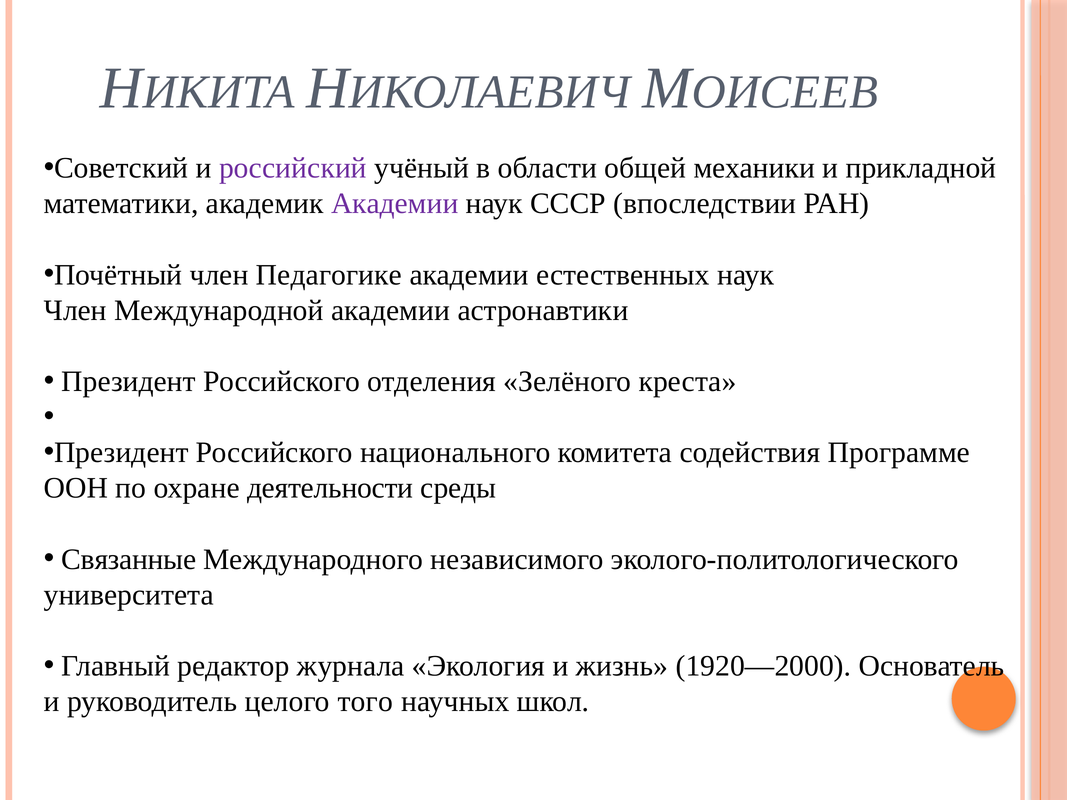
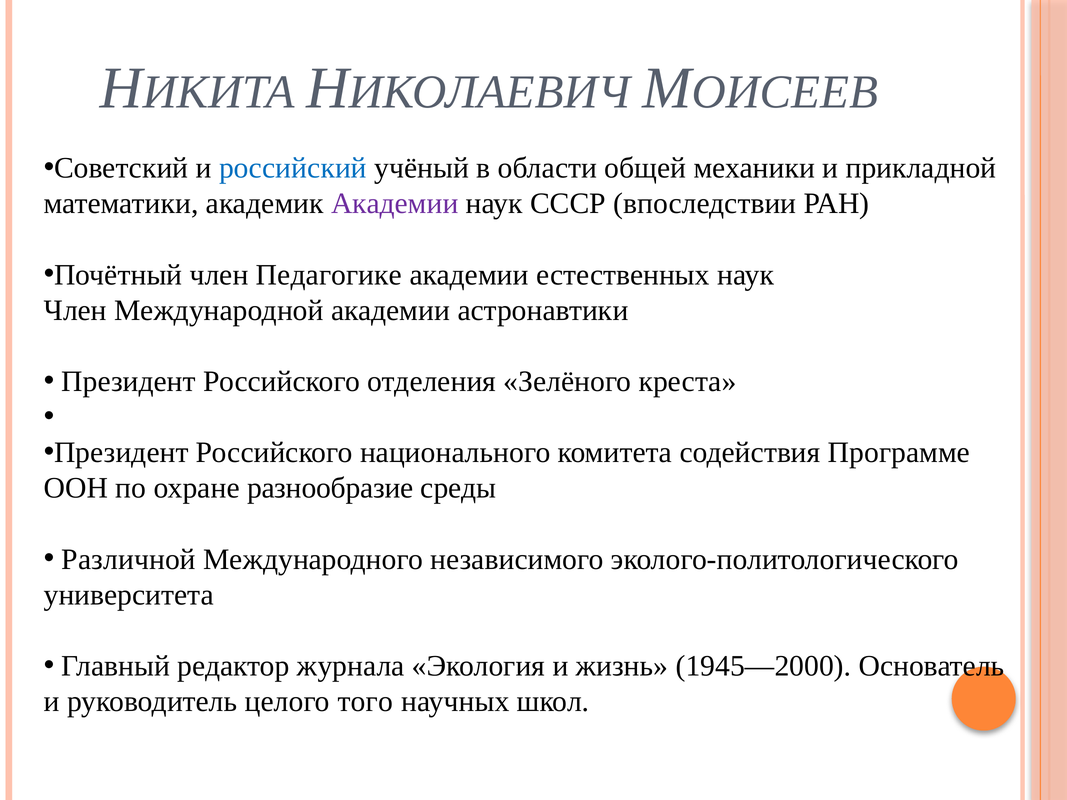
российский colour: purple -> blue (293, 168)
деятельности: деятельности -> разнообразие (330, 488)
Связанные: Связанные -> Различной (129, 560)
1920—2000: 1920—2000 -> 1945—2000 (763, 666)
